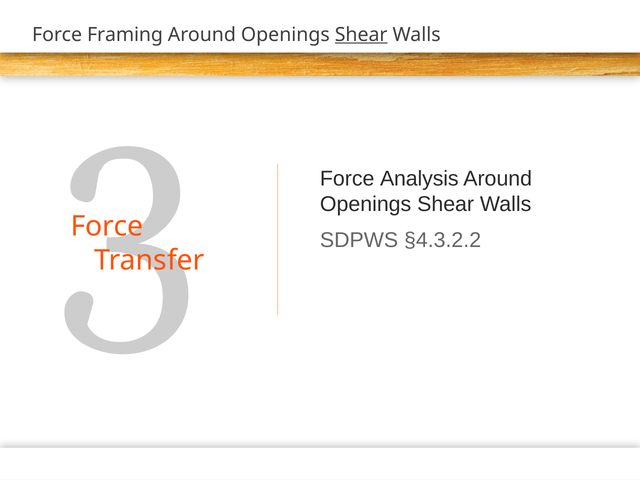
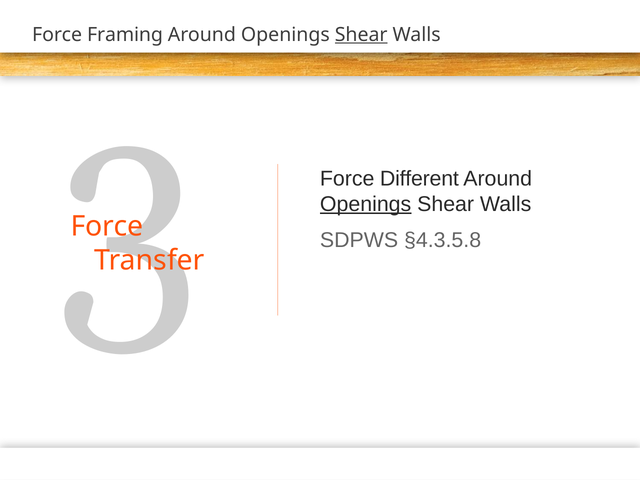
Analysis: Analysis -> Different (419, 178)
Openings underline: none -> present (366, 204)
§4.3.2.2: §4.3.2.2 -> §4.3.5.8 (443, 240)
